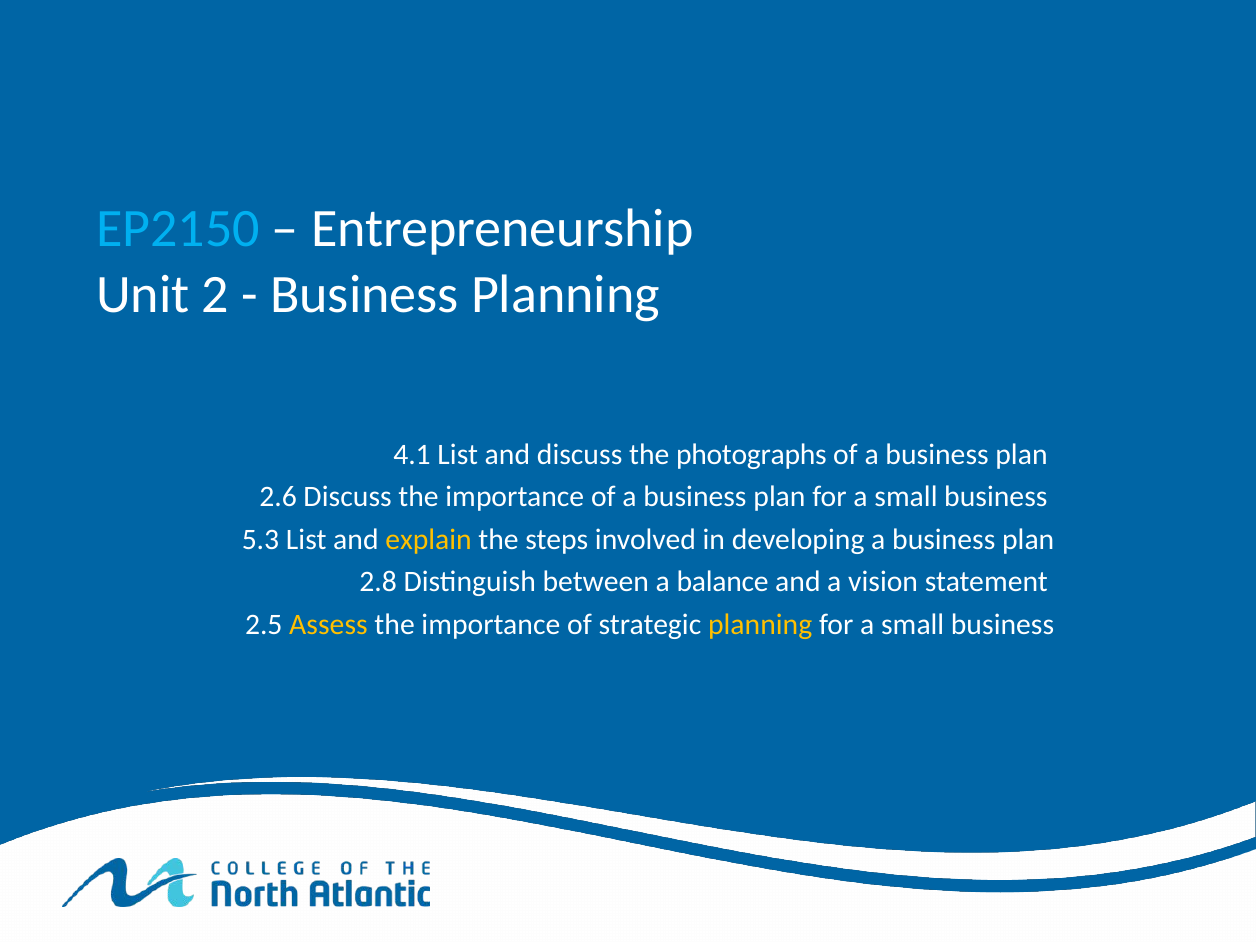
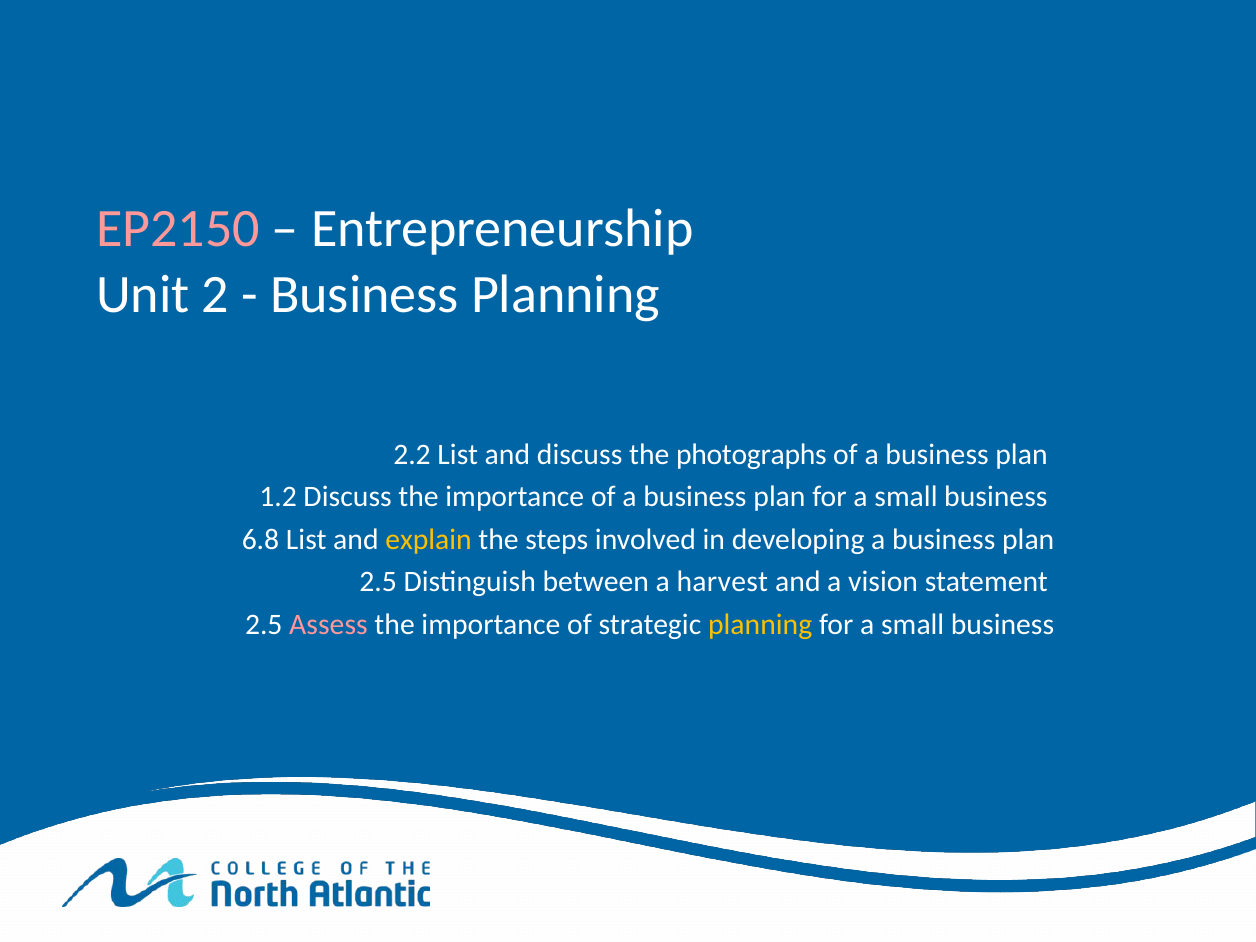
EP2150 colour: light blue -> pink (178, 228)
4.1: 4.1 -> 2.2 (412, 454)
2.6: 2.6 -> 1.2 (278, 497)
5.3: 5.3 -> 6.8 (260, 539)
2.8: 2.8 -> 2.5 (378, 582)
balance: balance -> harvest (722, 582)
Assess colour: yellow -> pink (328, 624)
